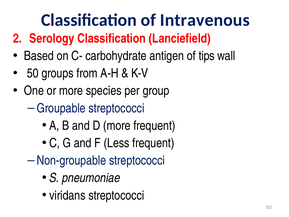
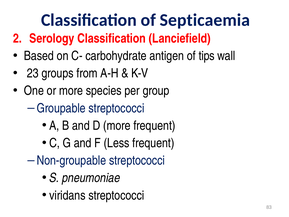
Intravenous: Intravenous -> Septicaemia (205, 20)
50: 50 -> 23 (33, 73)
